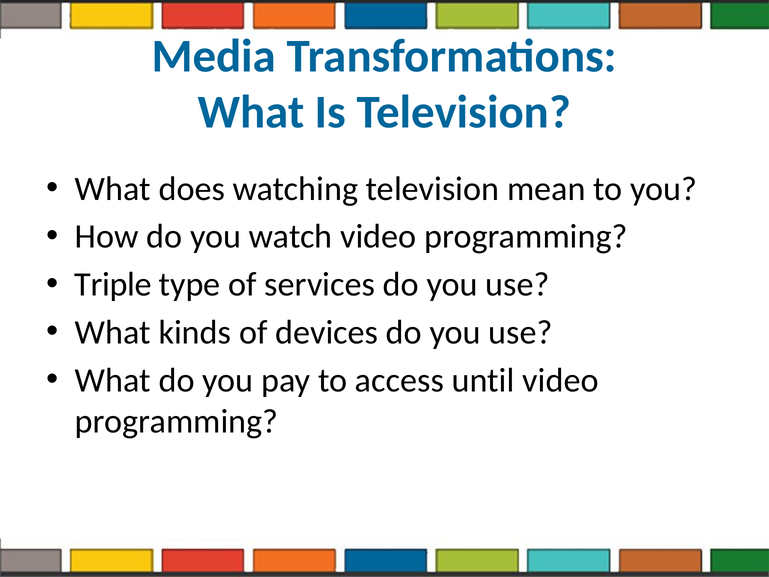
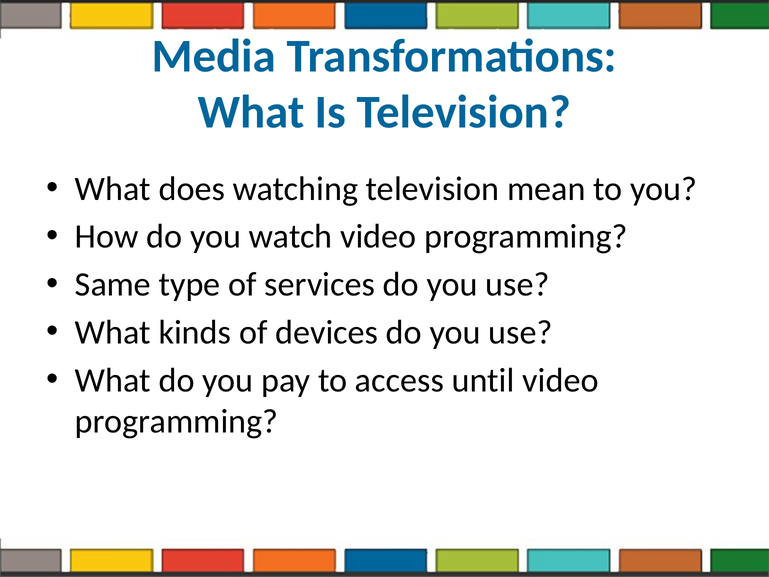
Triple: Triple -> Same (113, 284)
